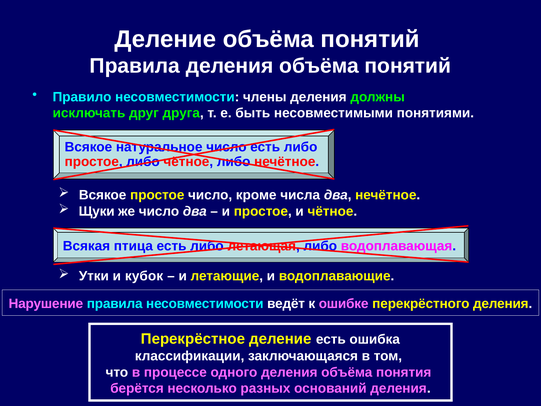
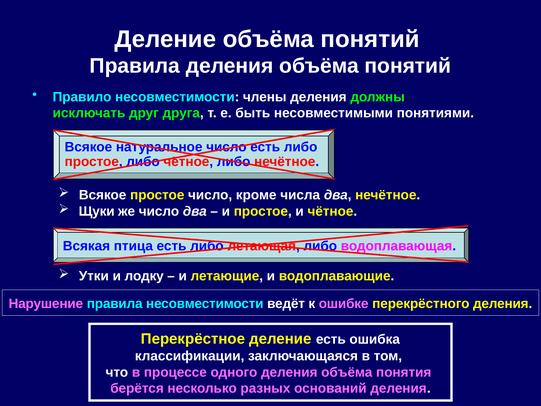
кубок: кубок -> лодку (144, 276)
